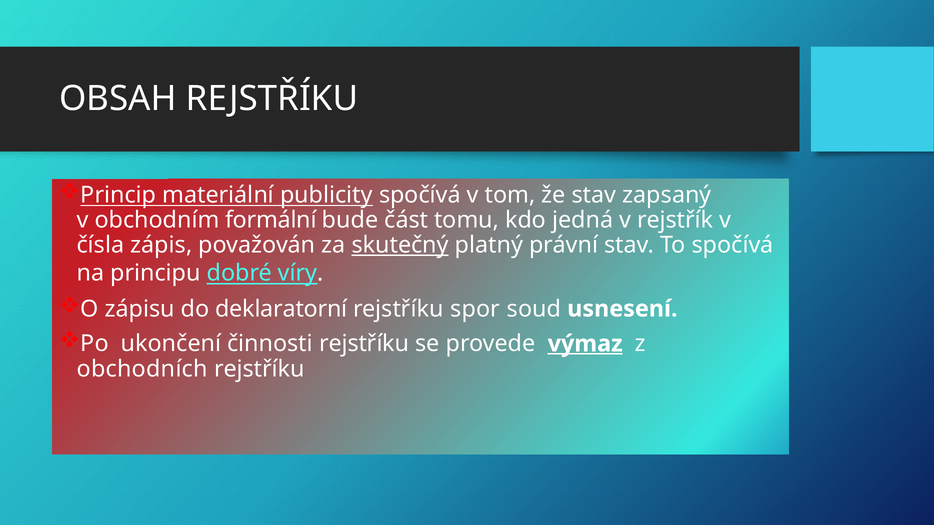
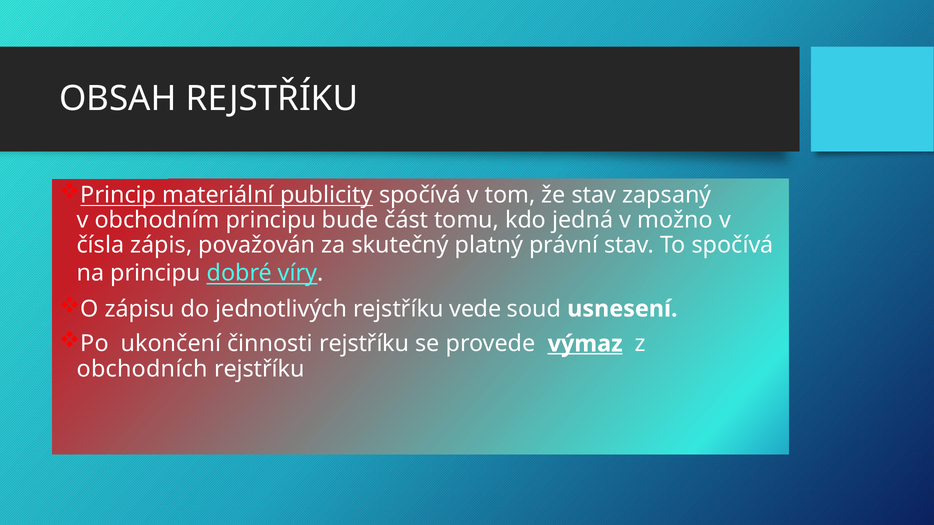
obchodním formální: formální -> principu (271, 220)
rejstřík: rejstřík -> možno (675, 220)
skutečný underline: present -> none (400, 245)
deklaratorní: deklaratorní -> jednotlivých (281, 309)
spor: spor -> vede (475, 309)
